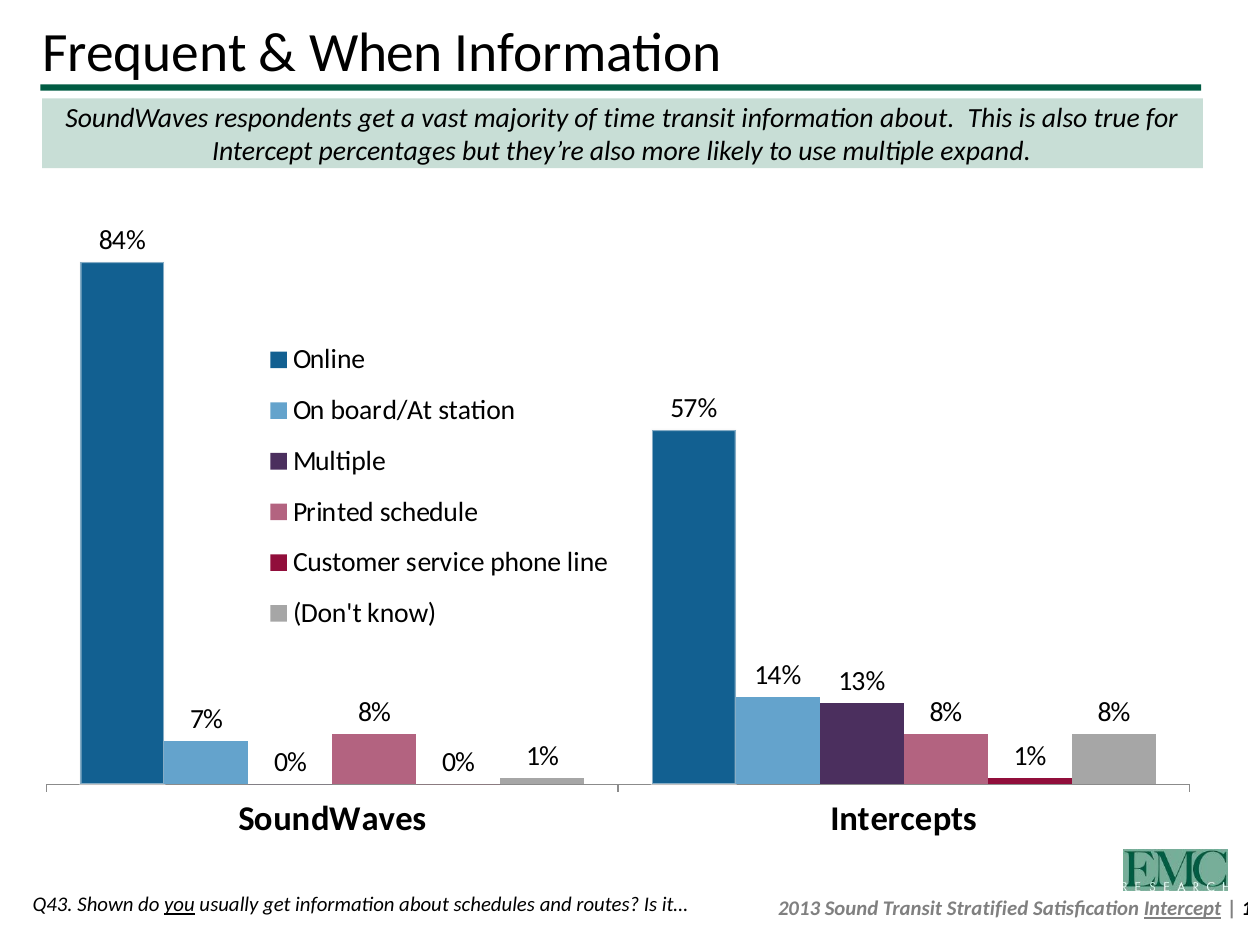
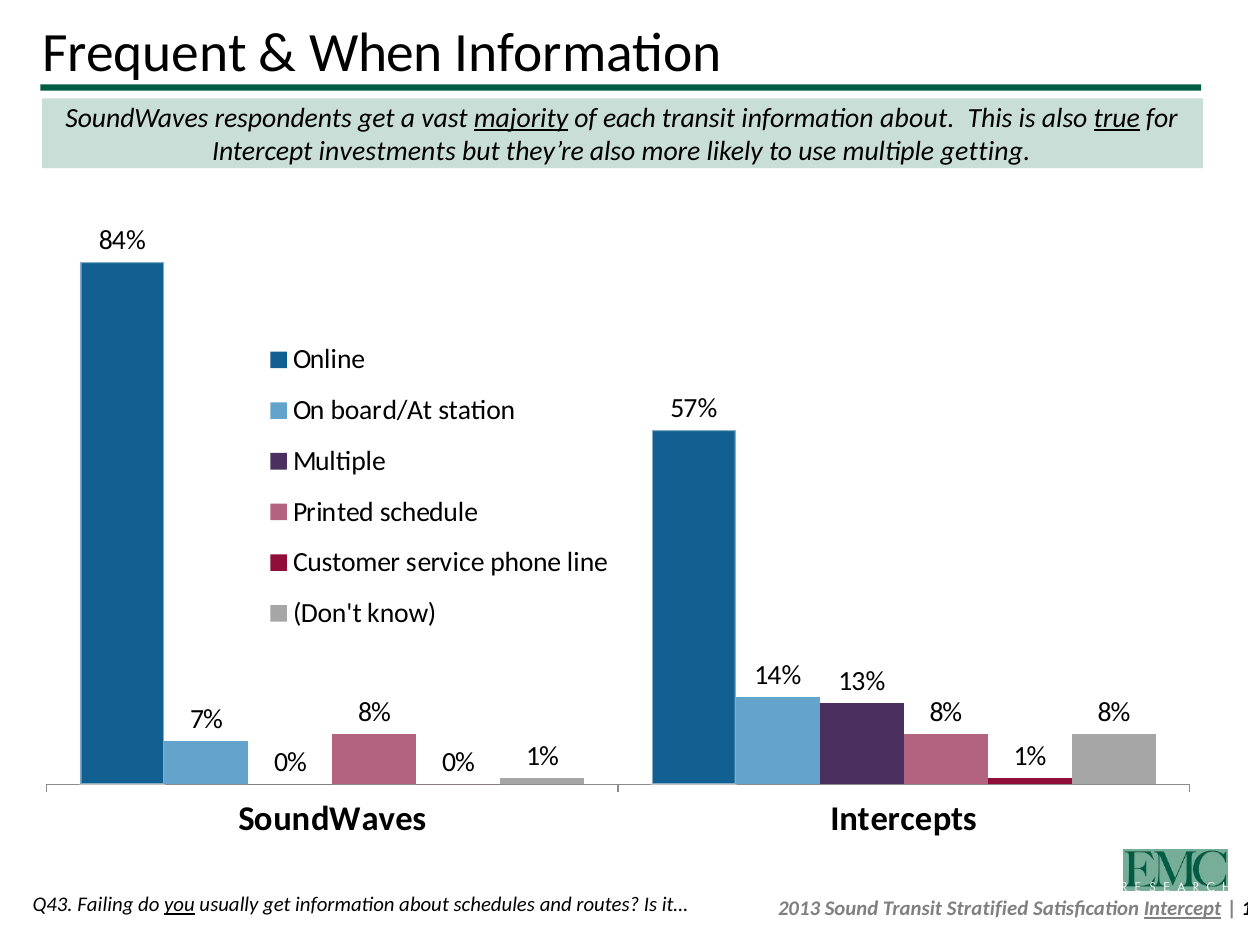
majority underline: none -> present (521, 118)
time: time -> each (629, 118)
true underline: none -> present (1117, 118)
percentages: percentages -> investments (387, 152)
expand: expand -> getting (986, 152)
Shown: Shown -> Failing (105, 905)
